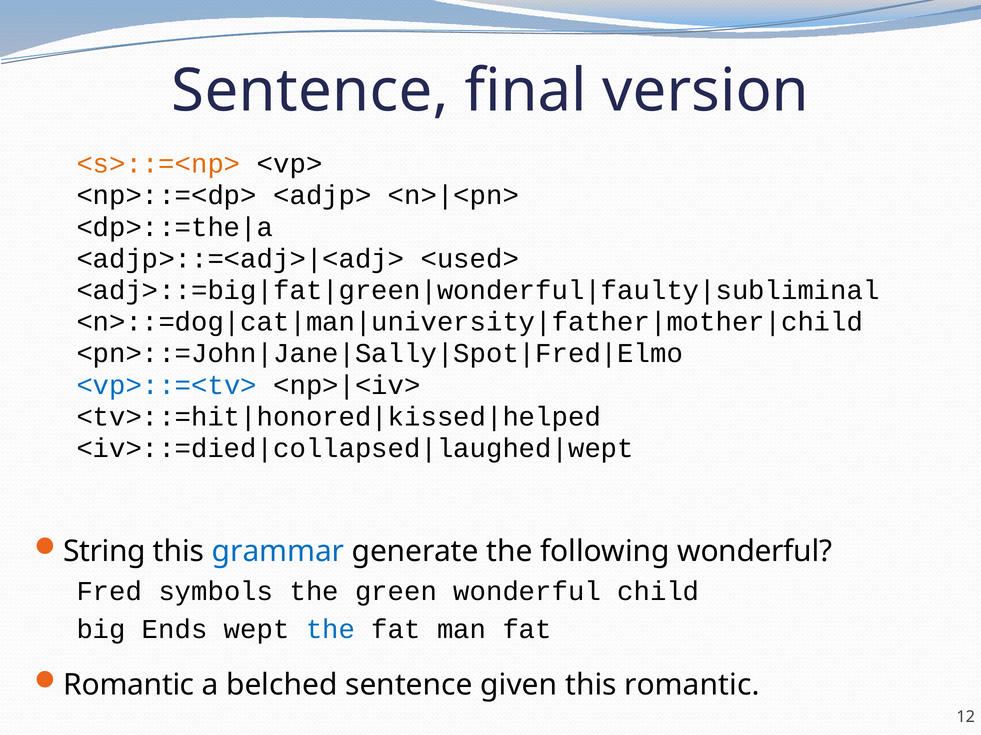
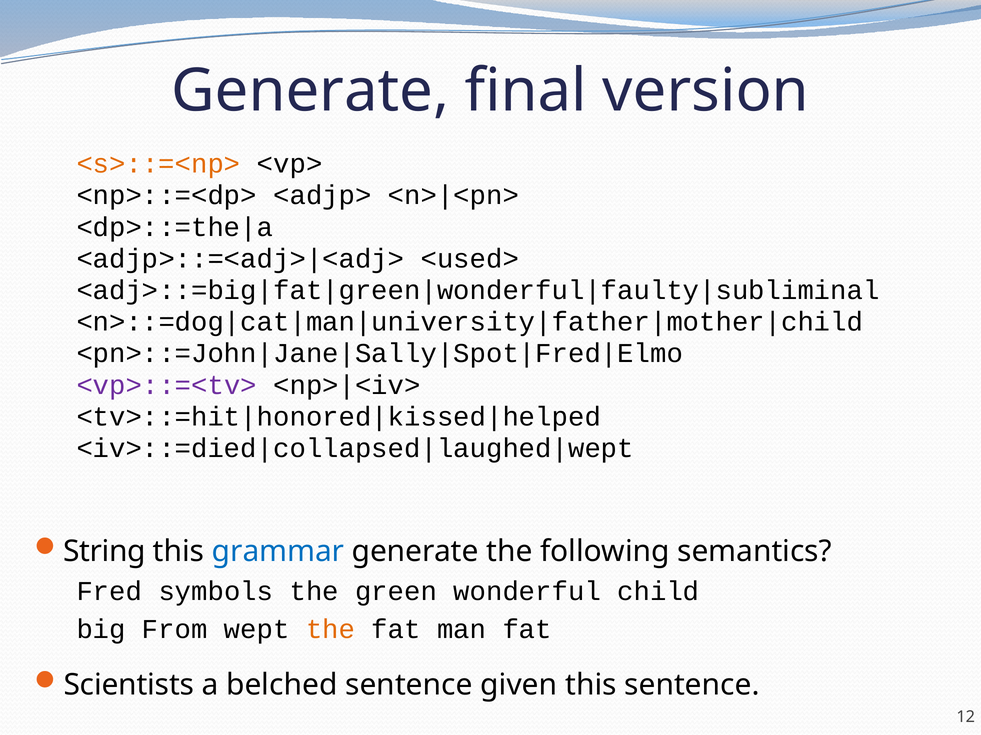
Sentence: Sentence -> Generate (310, 91)
<vp>::=<tv> colour: blue -> purple (167, 385)
following wonderful: wonderful -> semantics (755, 552)
Ends: Ends -> From (175, 630)
the colour: blue -> orange (331, 630)
Romantic: Romantic -> Scientists (129, 686)
this romantic: romantic -> sentence (692, 686)
